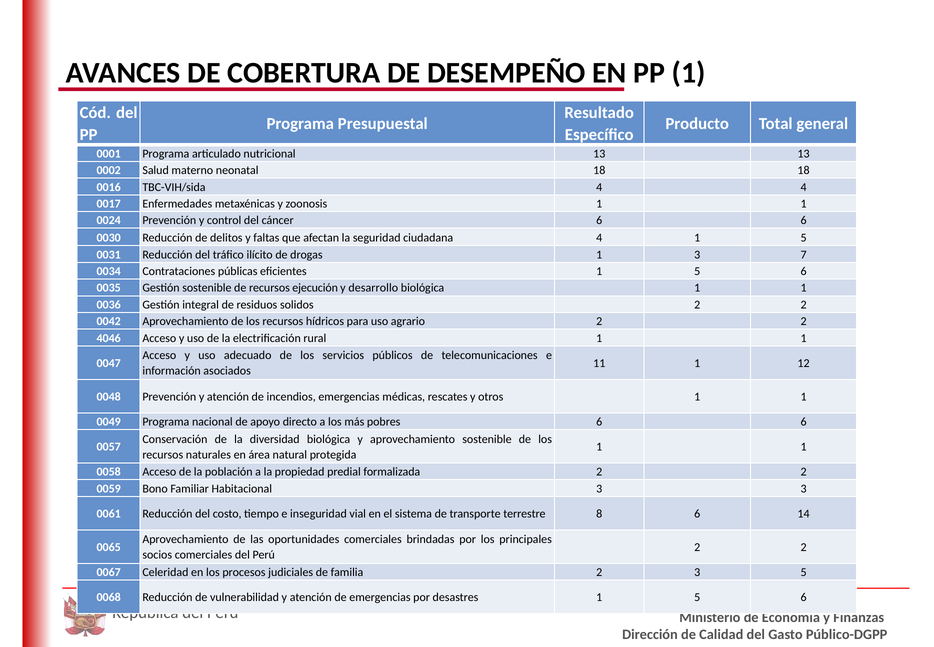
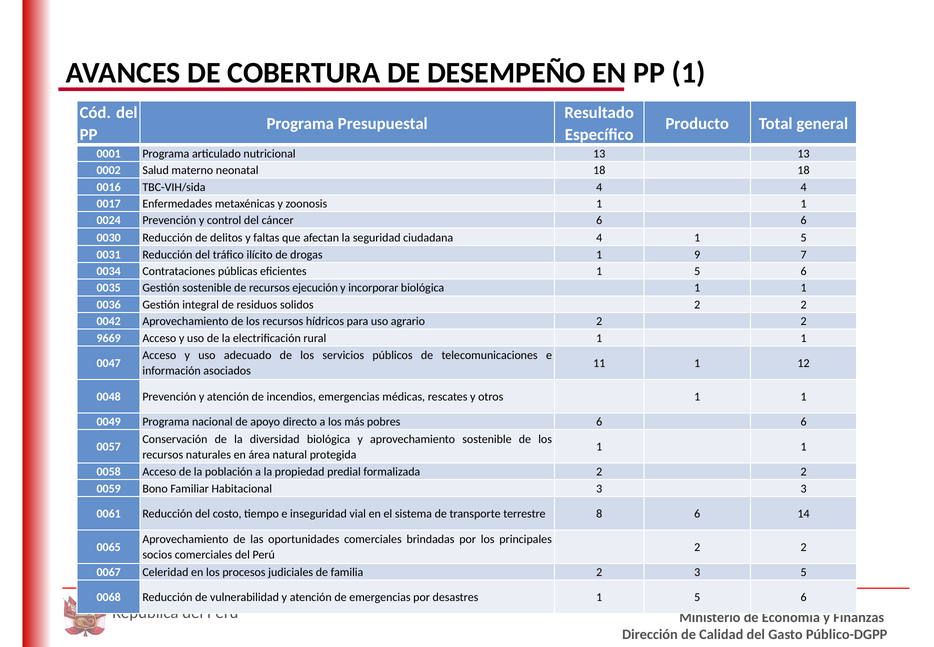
1 3: 3 -> 9 (697, 254)
desarrollo: desarrollo -> incorporar (373, 288)
4046: 4046 -> 9669 (109, 338)
